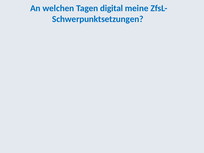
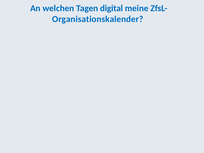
Schwerpunktsetzungen: Schwerpunktsetzungen -> Organisationskalender (98, 19)
